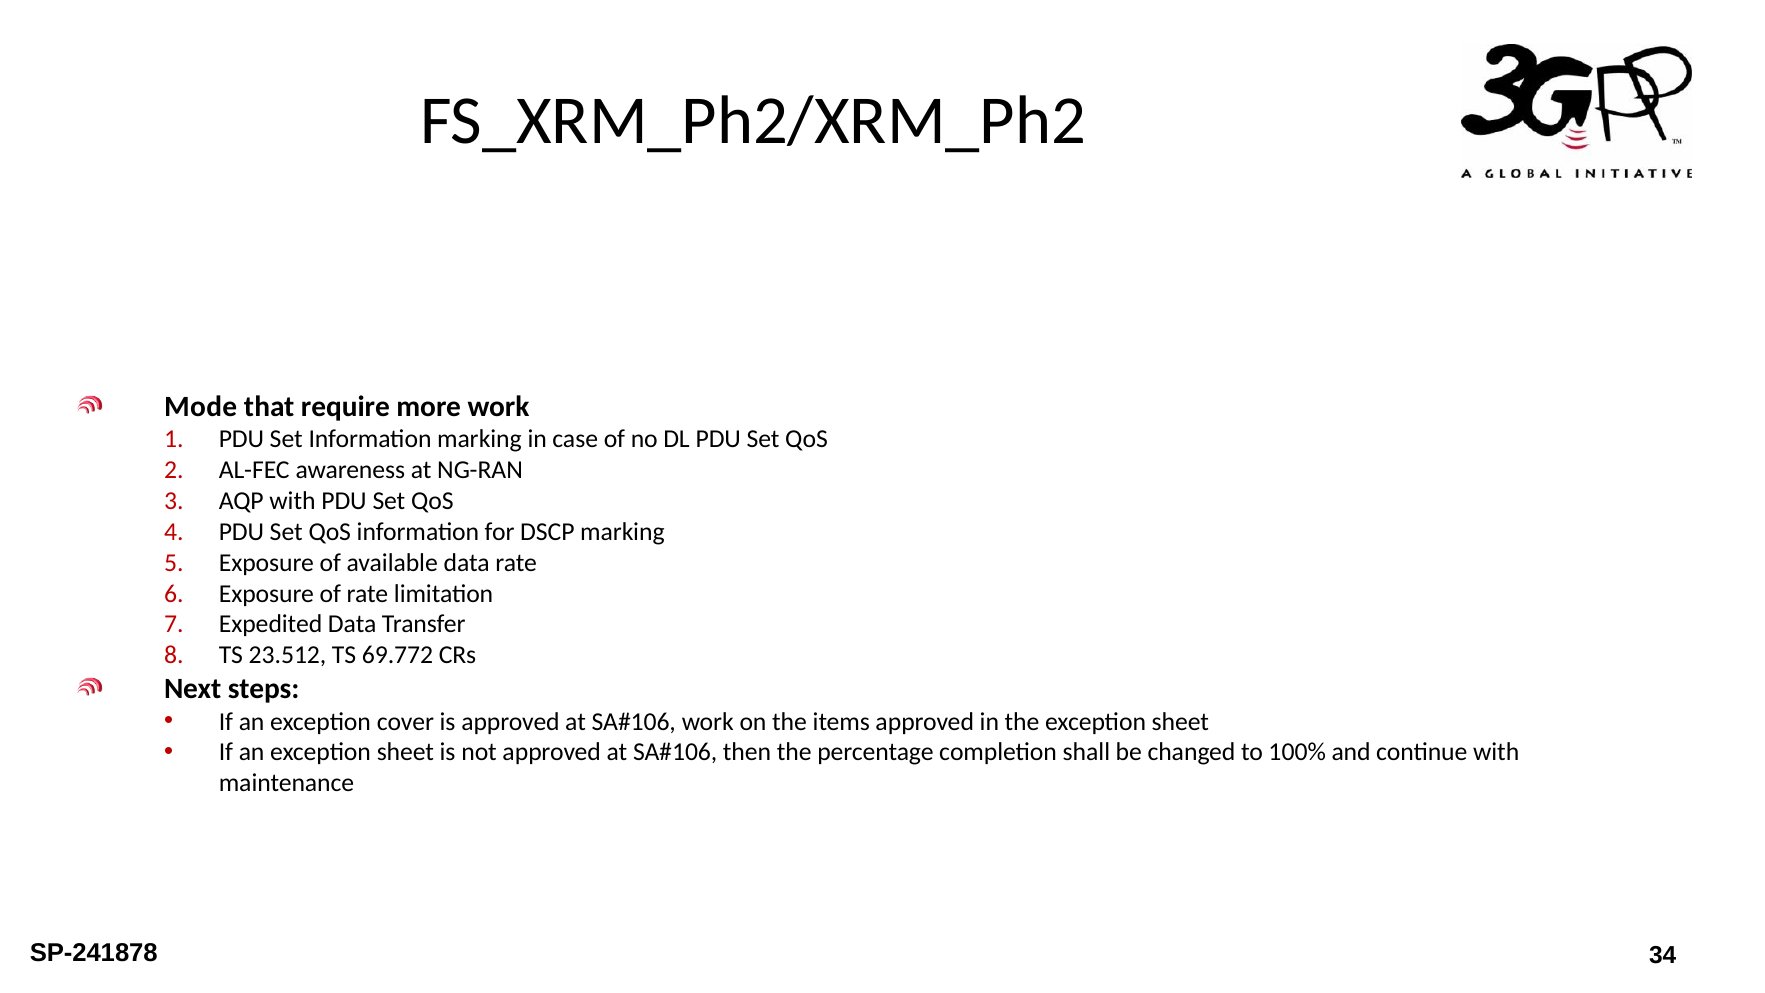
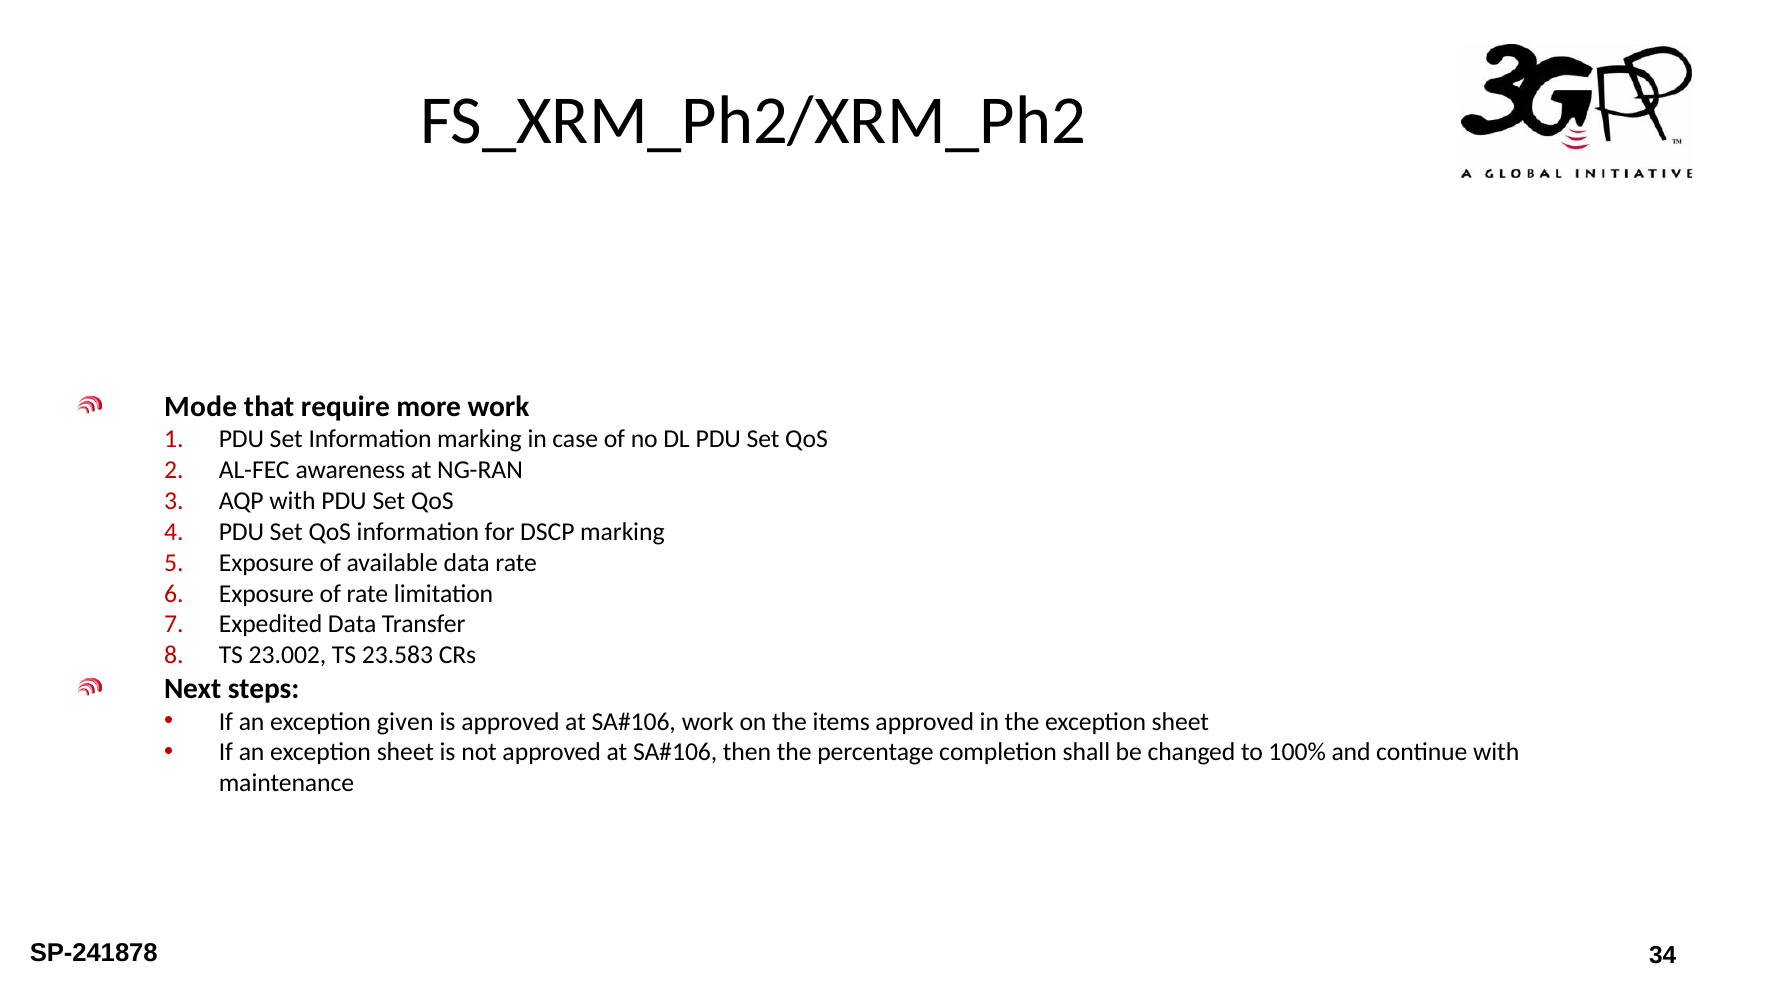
23.512: 23.512 -> 23.002 (288, 655)
69.772: 69.772 -> 23.583 (398, 655)
cover: cover -> given (405, 721)
